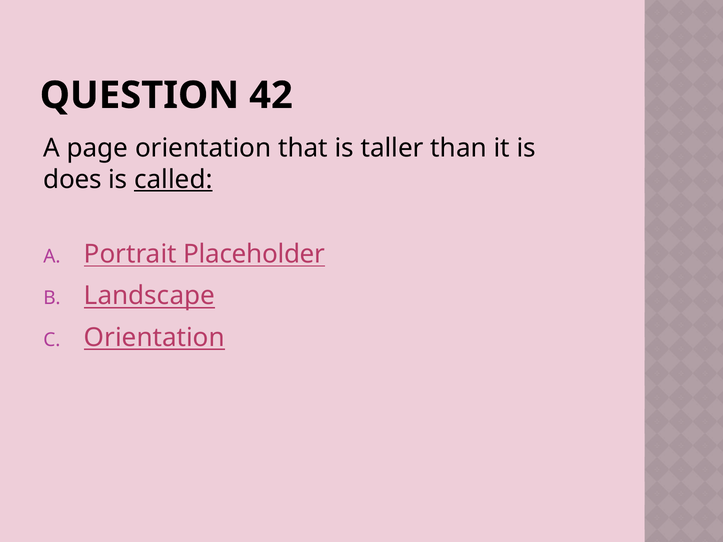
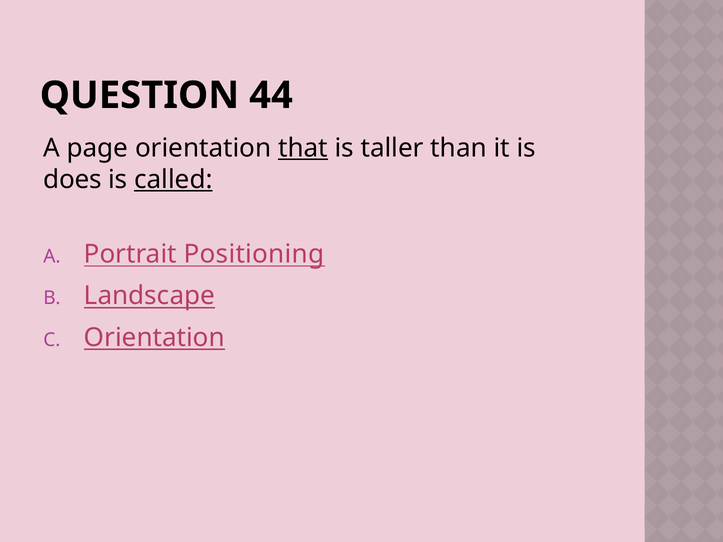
42: 42 -> 44 (271, 95)
that underline: none -> present (303, 148)
Placeholder: Placeholder -> Positioning (254, 254)
